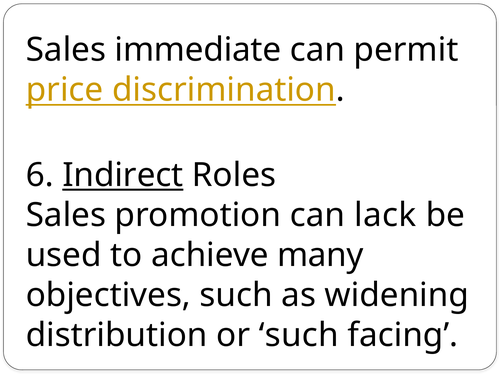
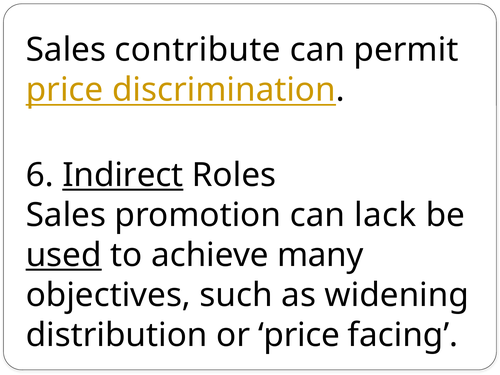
immediate: immediate -> contribute (198, 50)
used underline: none -> present (64, 255)
or such: such -> price (299, 335)
